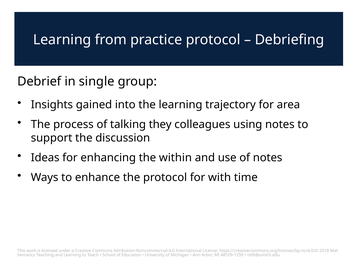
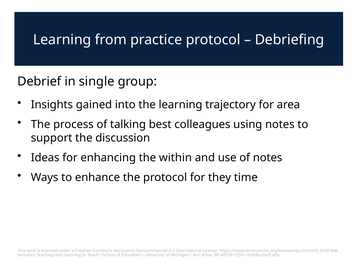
they: they -> best (160, 124)
with: with -> they (220, 177)
